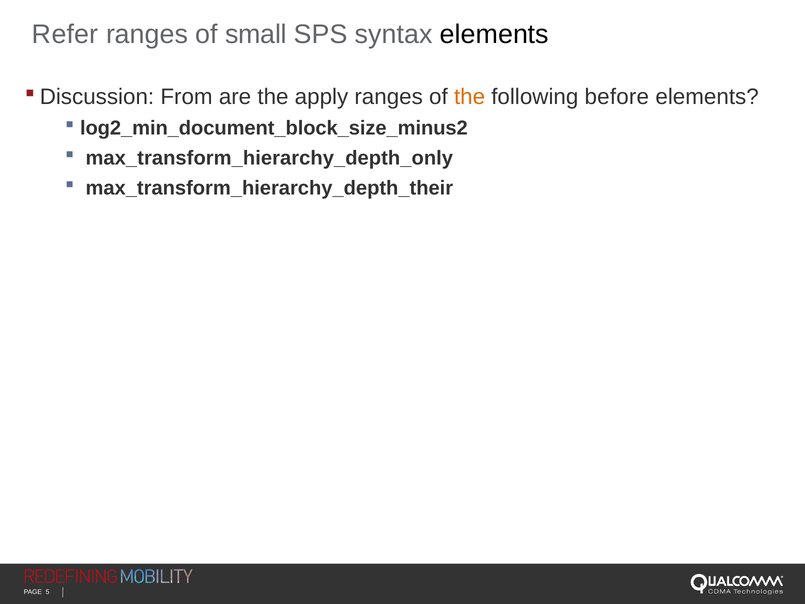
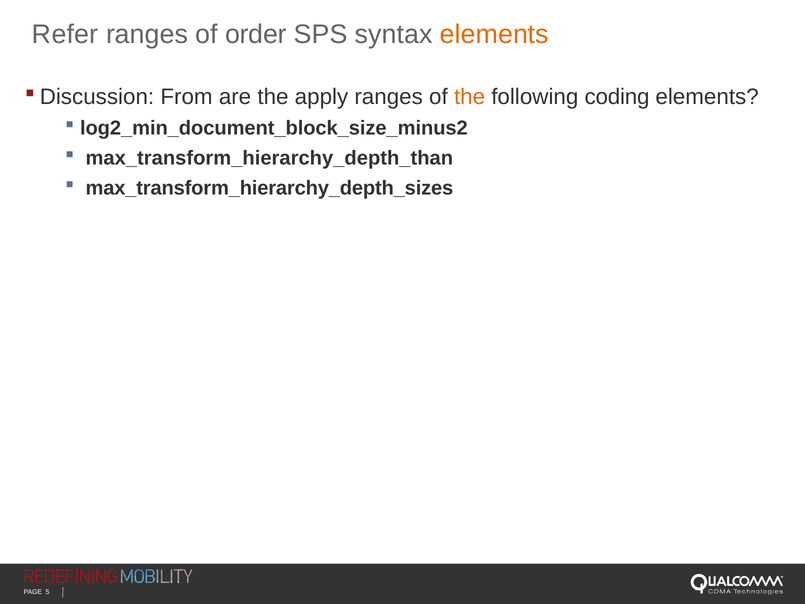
small: small -> order (256, 34)
elements colour: black -> orange (494, 34)
before: before -> coding (617, 97)
max_transform_hierarchy_depth_only: max_transform_hierarchy_depth_only -> max_transform_hierarchy_depth_than (269, 158)
max_transform_hierarchy_depth_their: max_transform_hierarchy_depth_their -> max_transform_hierarchy_depth_sizes (269, 188)
